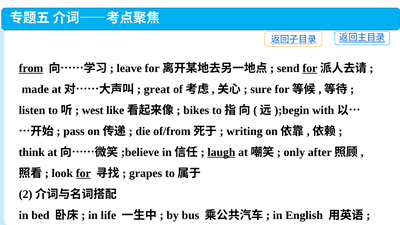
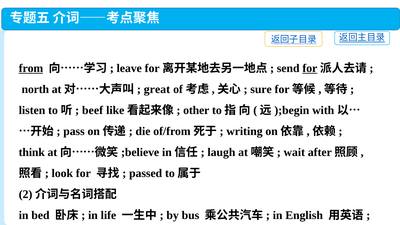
made: made -> north (35, 89)
west: west -> beef (93, 110)
bikes: bikes -> other (196, 110)
laugh underline: present -> none (221, 152)
only: only -> wait (294, 152)
for underline: present -> none (83, 173)
grapes: grapes -> passed (146, 173)
